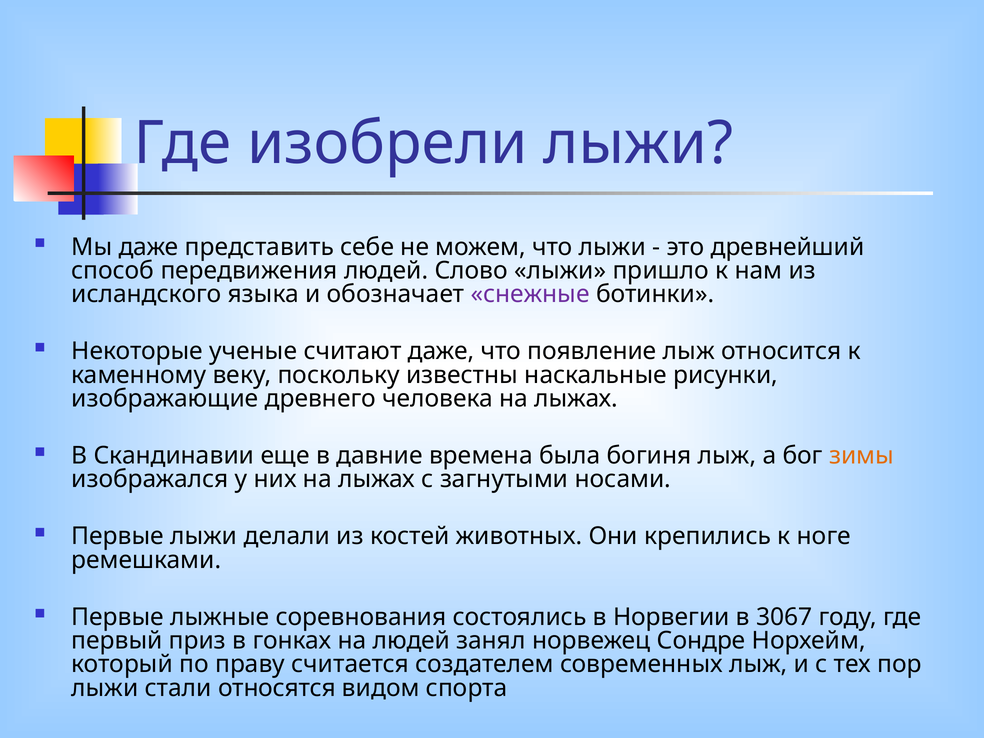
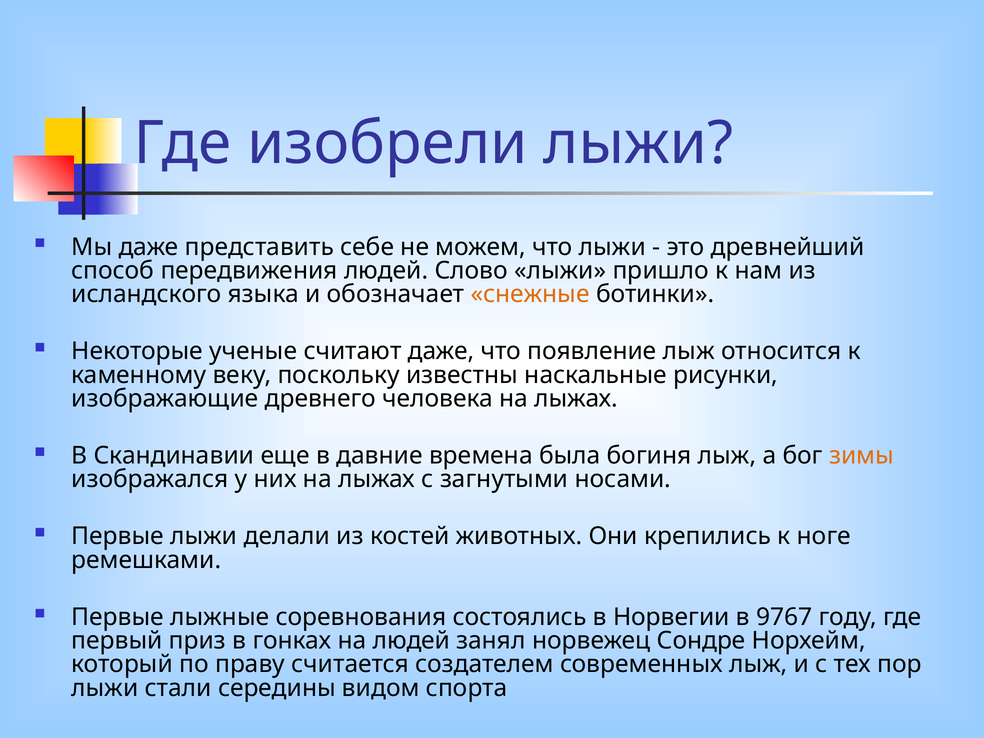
снежные colour: purple -> orange (530, 294)
3067: 3067 -> 9767 (784, 617)
относятся: относятся -> середины (277, 688)
